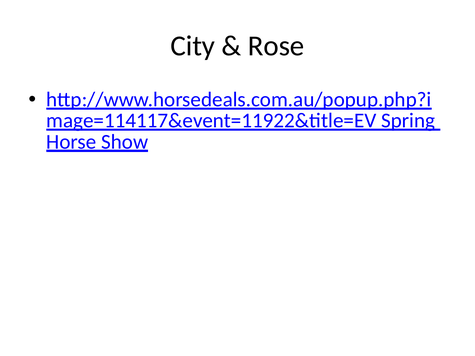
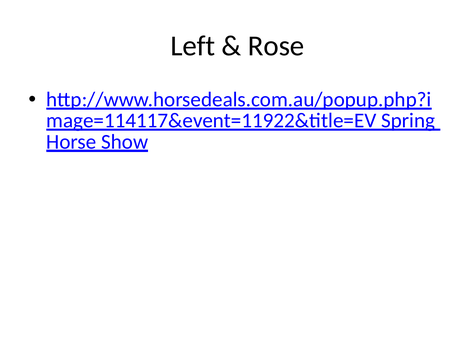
City: City -> Left (193, 46)
